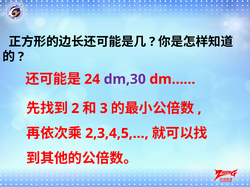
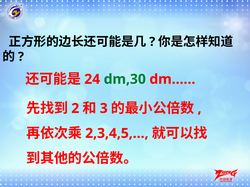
dm,30 colour: purple -> green (125, 79)
